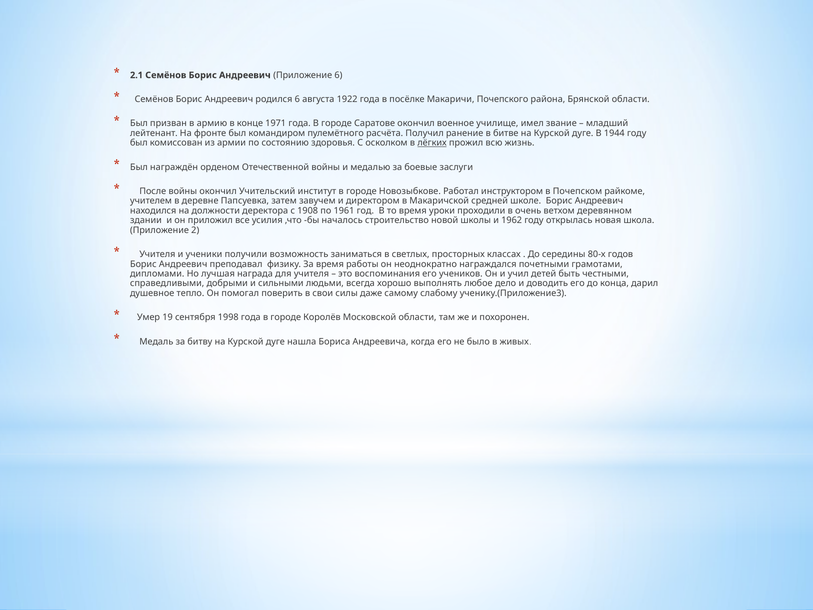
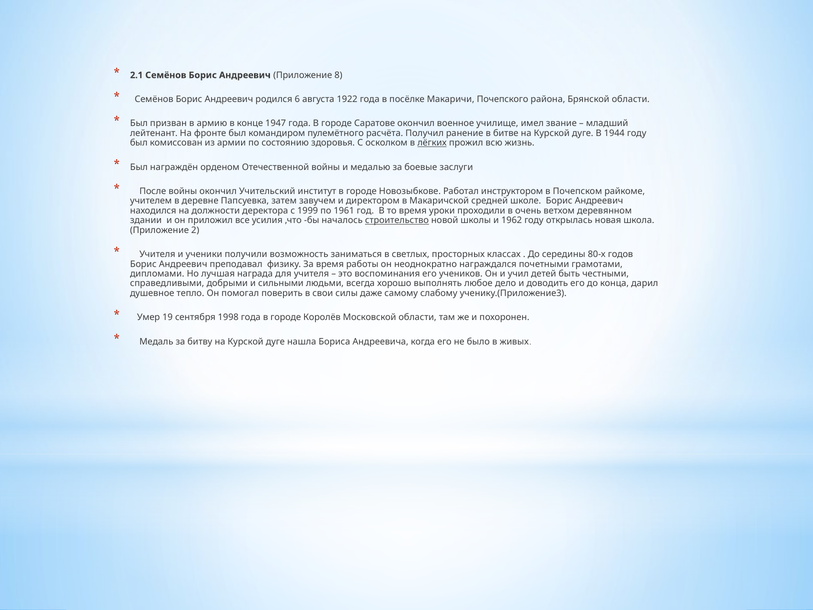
Приложение 6: 6 -> 8 (338, 75)
1971: 1971 -> 1947 (276, 123)
1908: 1908 -> 1999 (308, 211)
строительство underline: none -> present (397, 220)
